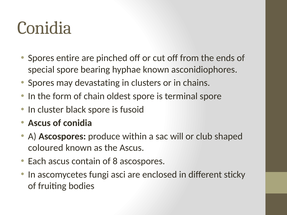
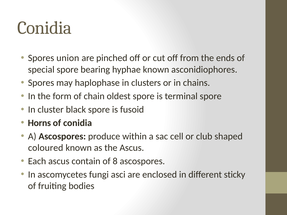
entire: entire -> union (68, 58)
devastating: devastating -> haplophase (97, 83)
Ascus: Ascus -> Horns (39, 123)
will: will -> cell (177, 137)
